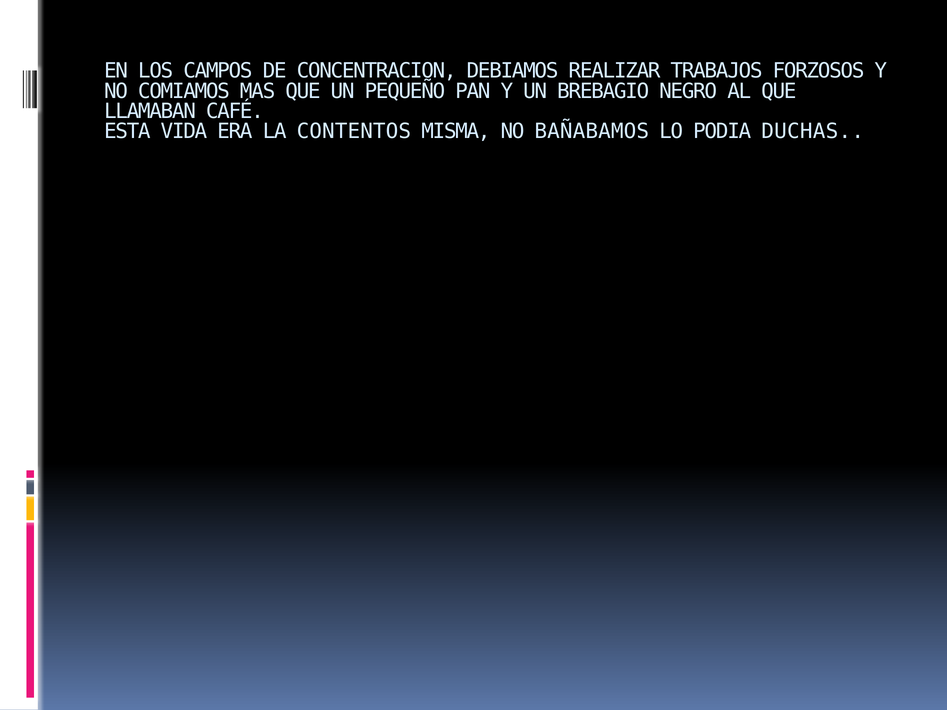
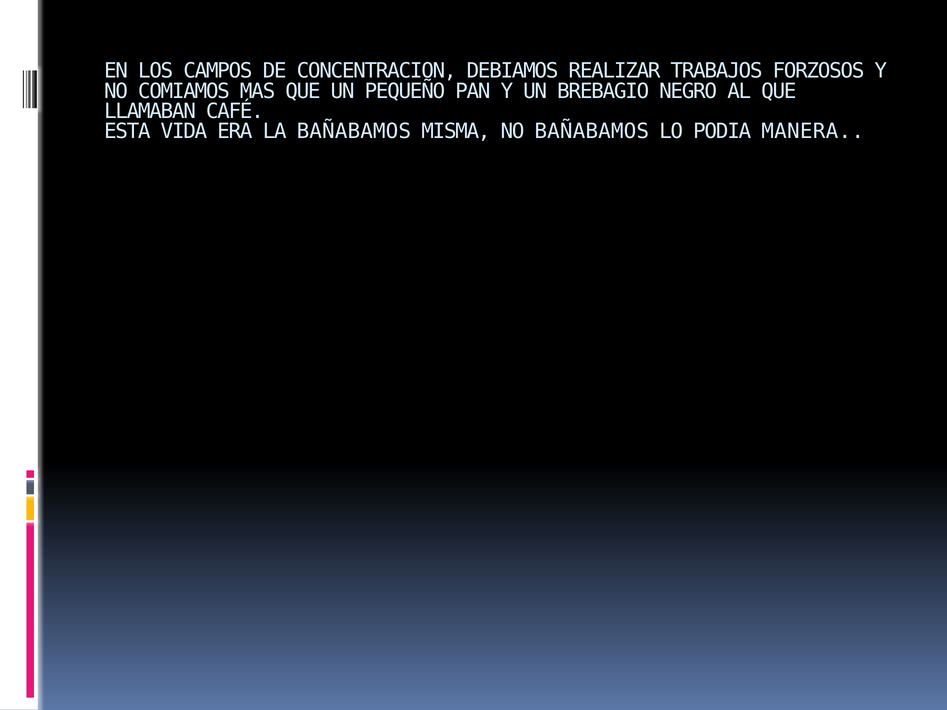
LA CONTENTOS: CONTENTOS -> BAÑABAMOS (354, 132)
DUCHAS: DUCHAS -> MANERA (813, 132)
